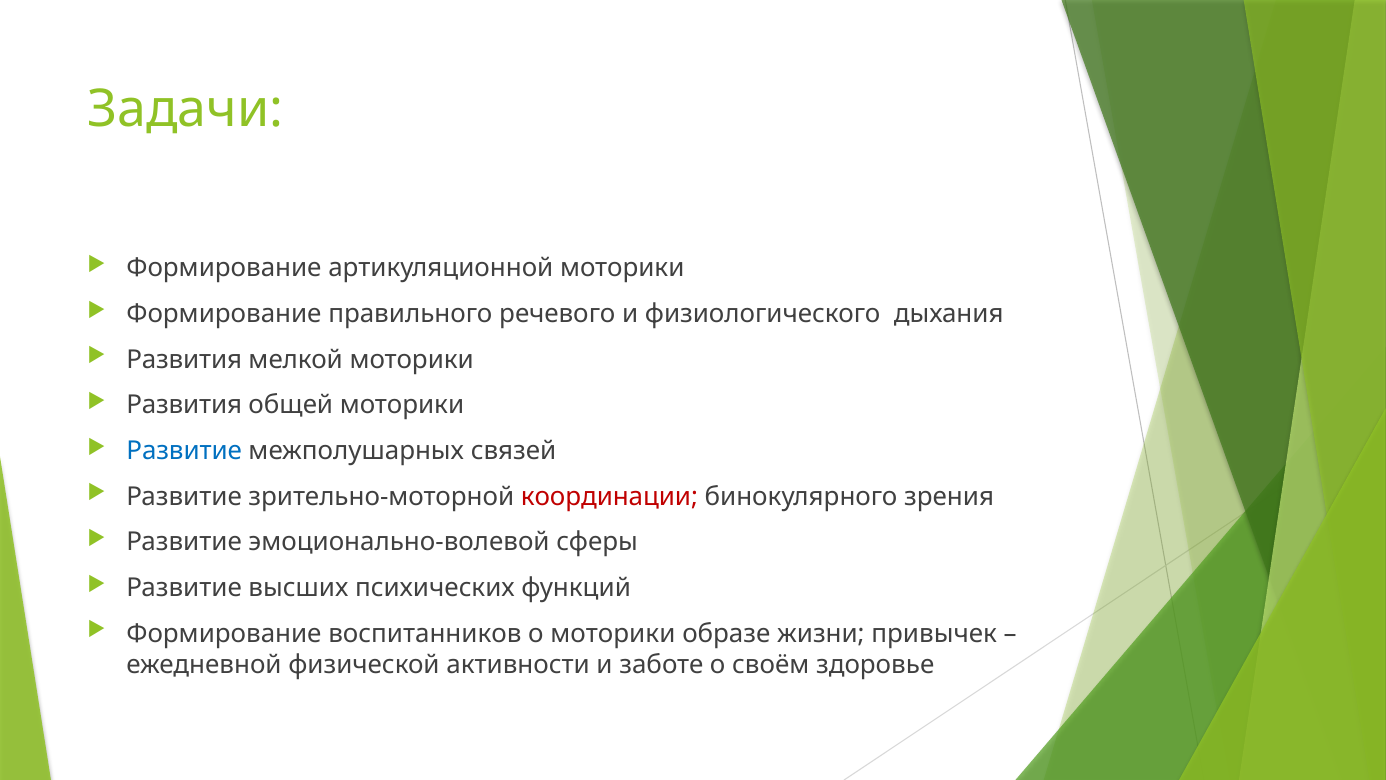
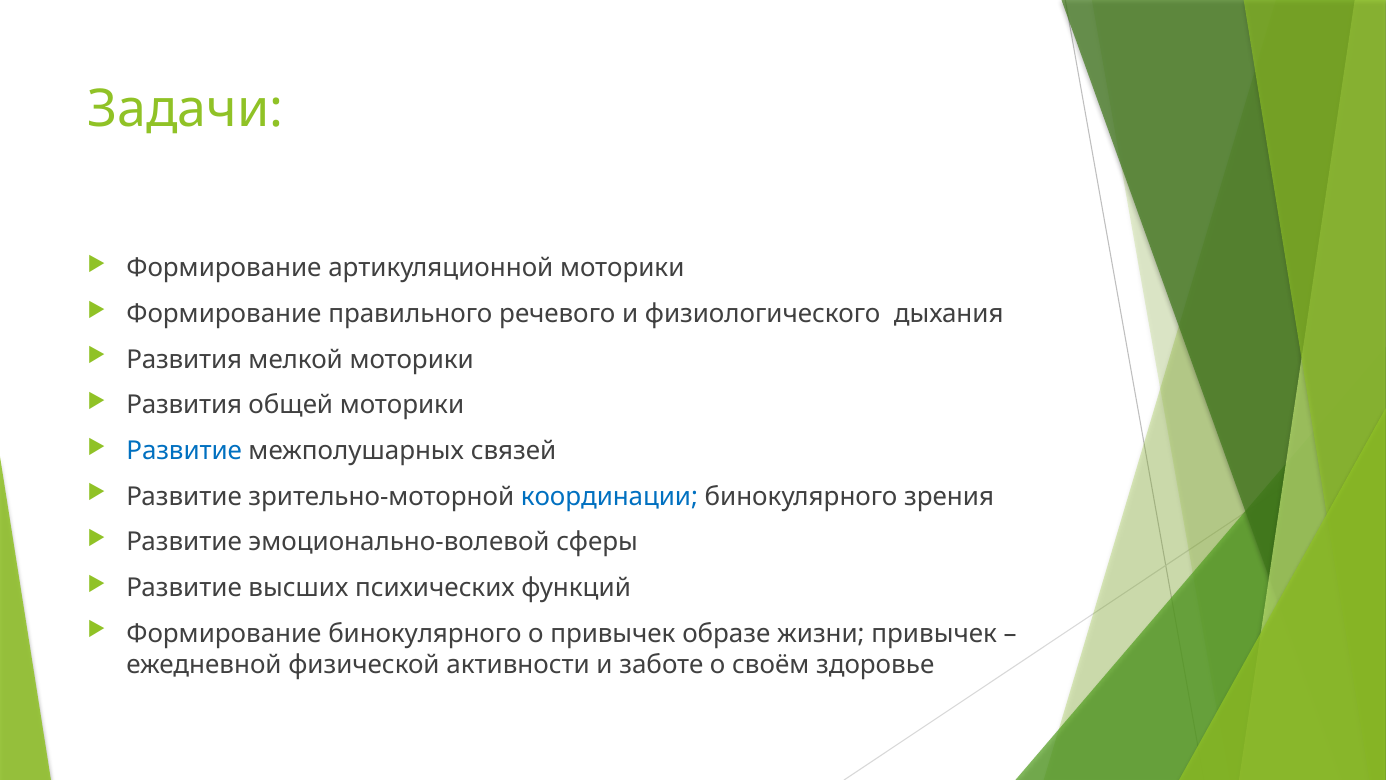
координации colour: red -> blue (609, 496)
Формирование воспитанников: воспитанников -> бинокулярного (425, 633)
о моторики: моторики -> привычек (613, 633)
